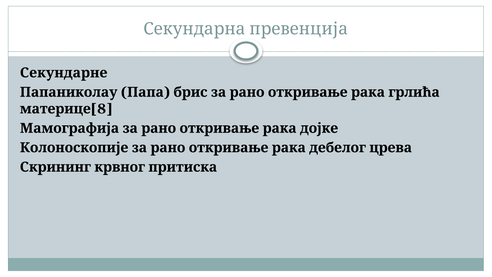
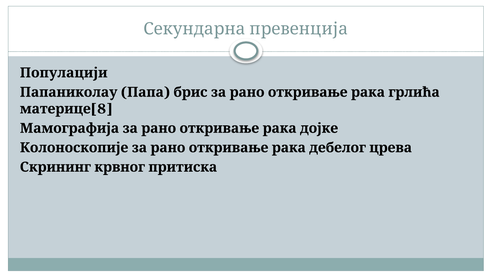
Секундарне: Секундарне -> Популацији (64, 73)
